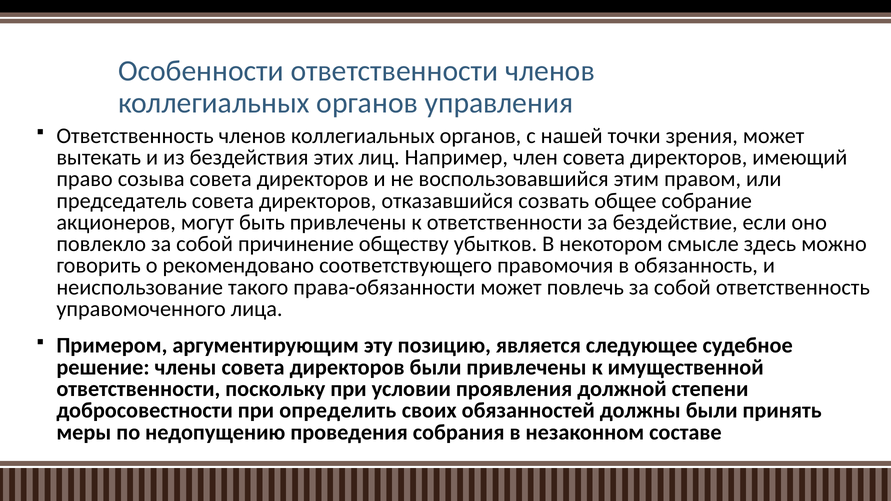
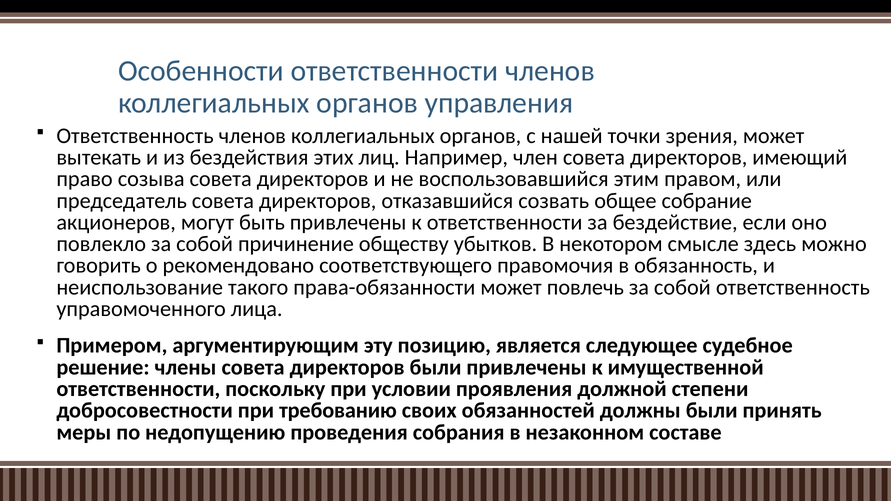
определить: определить -> требованию (338, 411)
